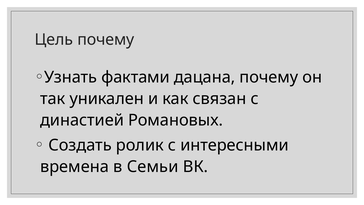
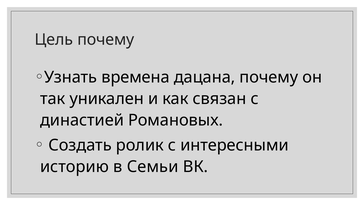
фактами: фактами -> времена (136, 77)
времена: времена -> историю (74, 167)
